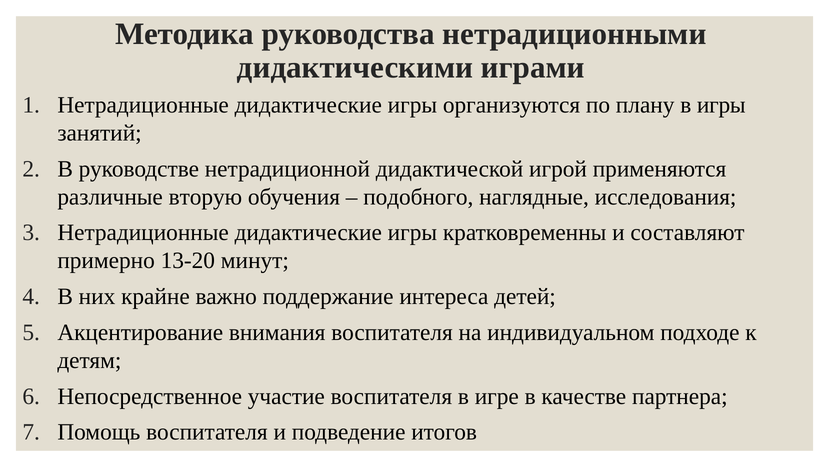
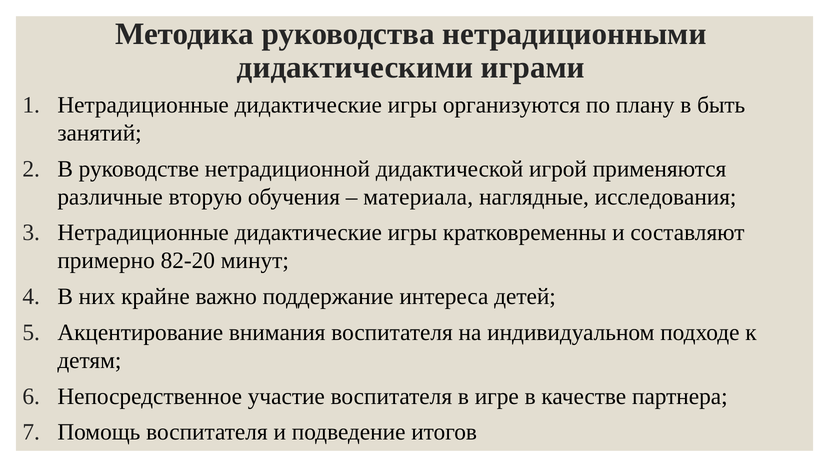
в игры: игры -> быть (721, 105)
подобного: подобного -> материала (418, 197)
13-20: 13-20 -> 82-20 (188, 260)
